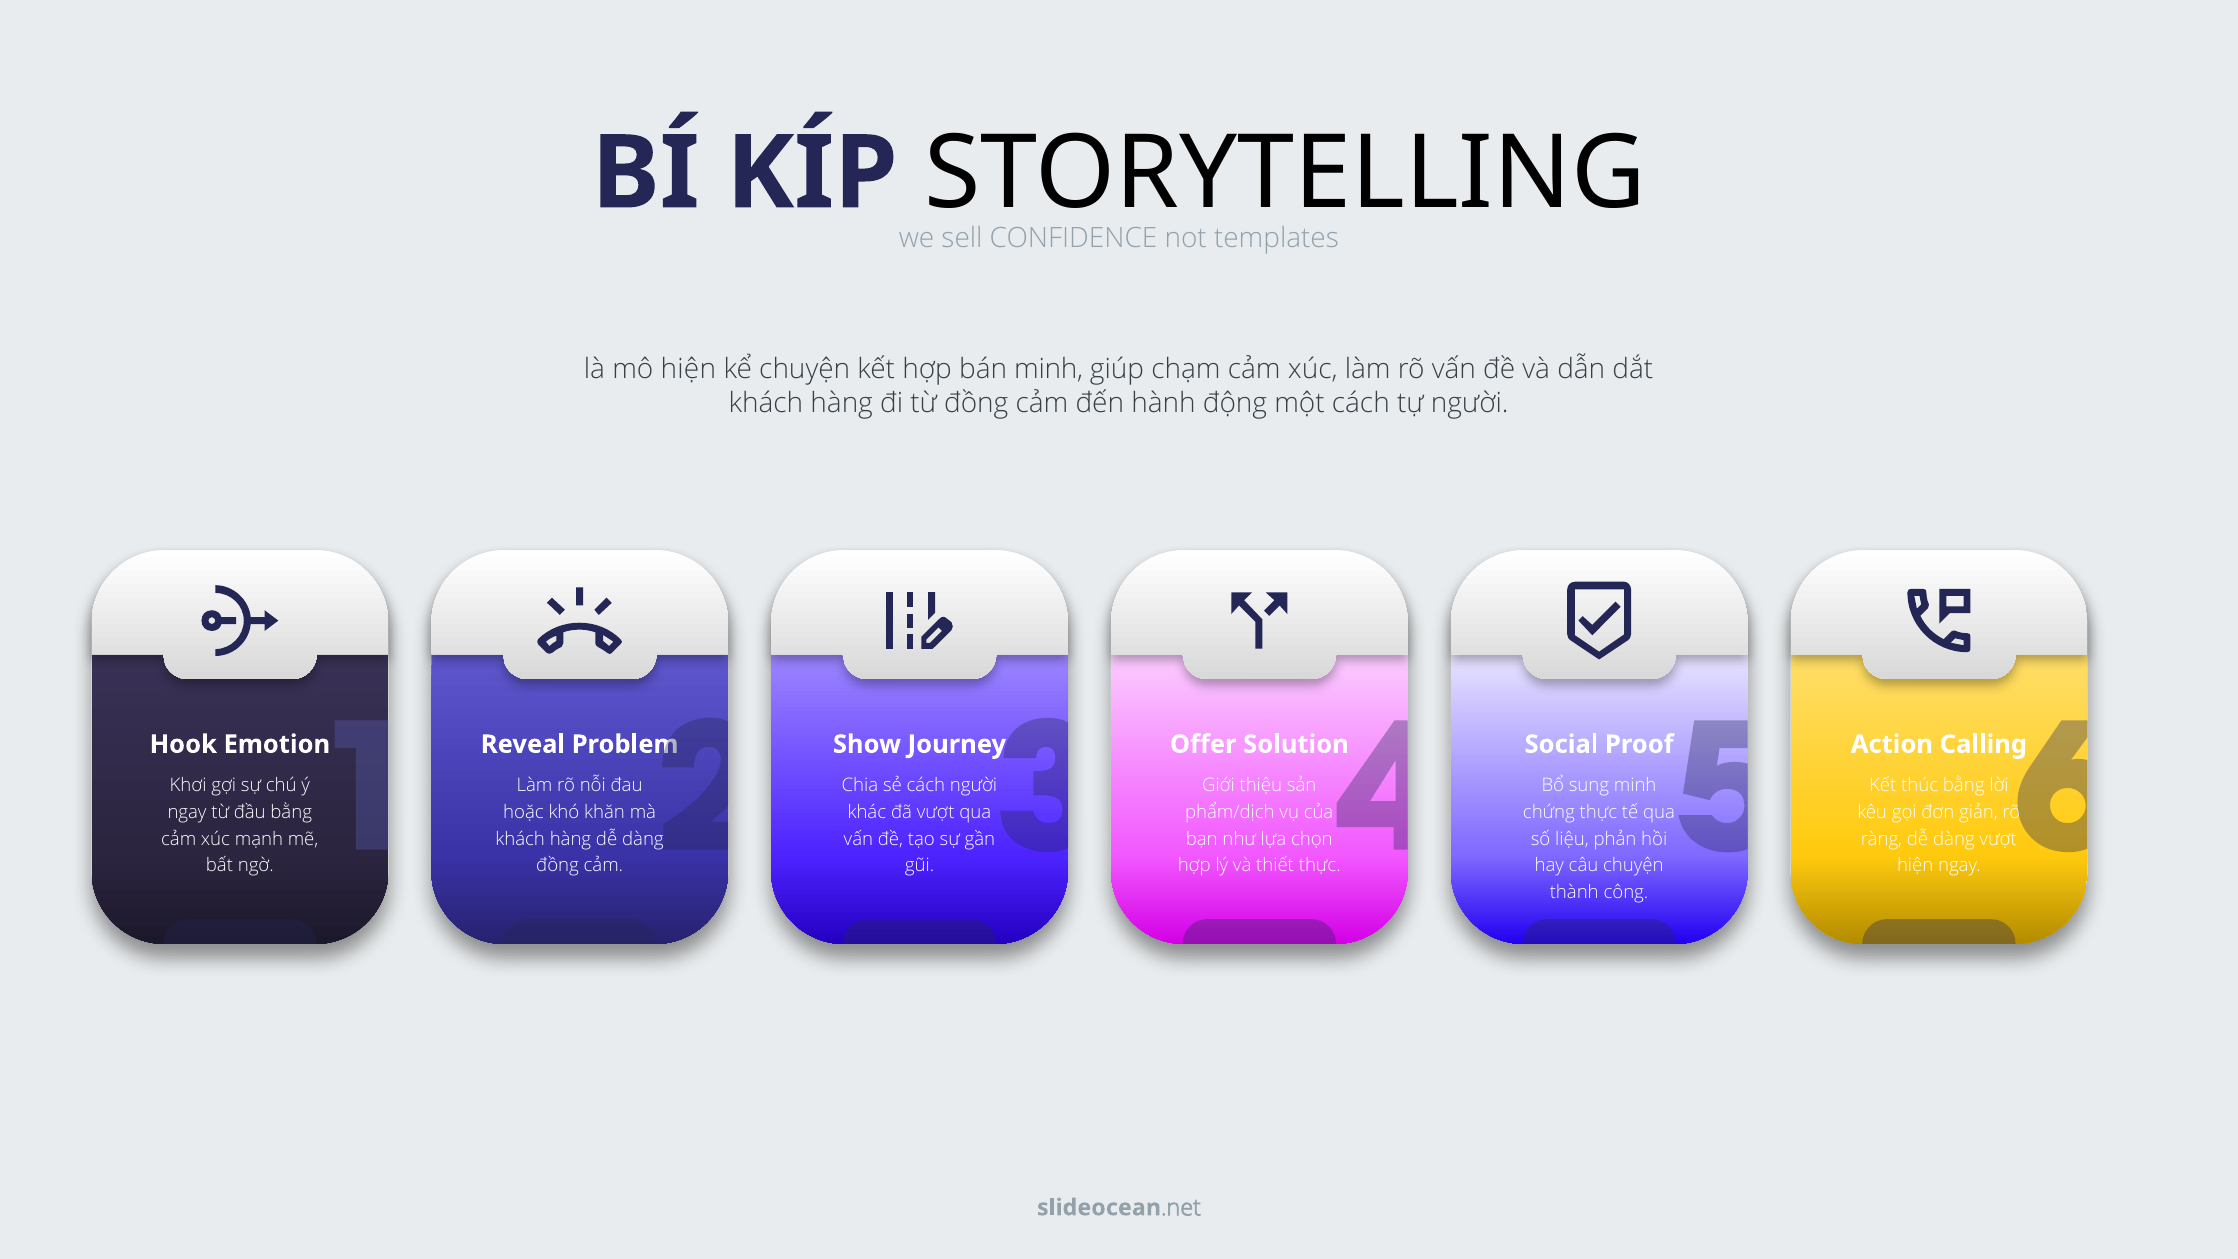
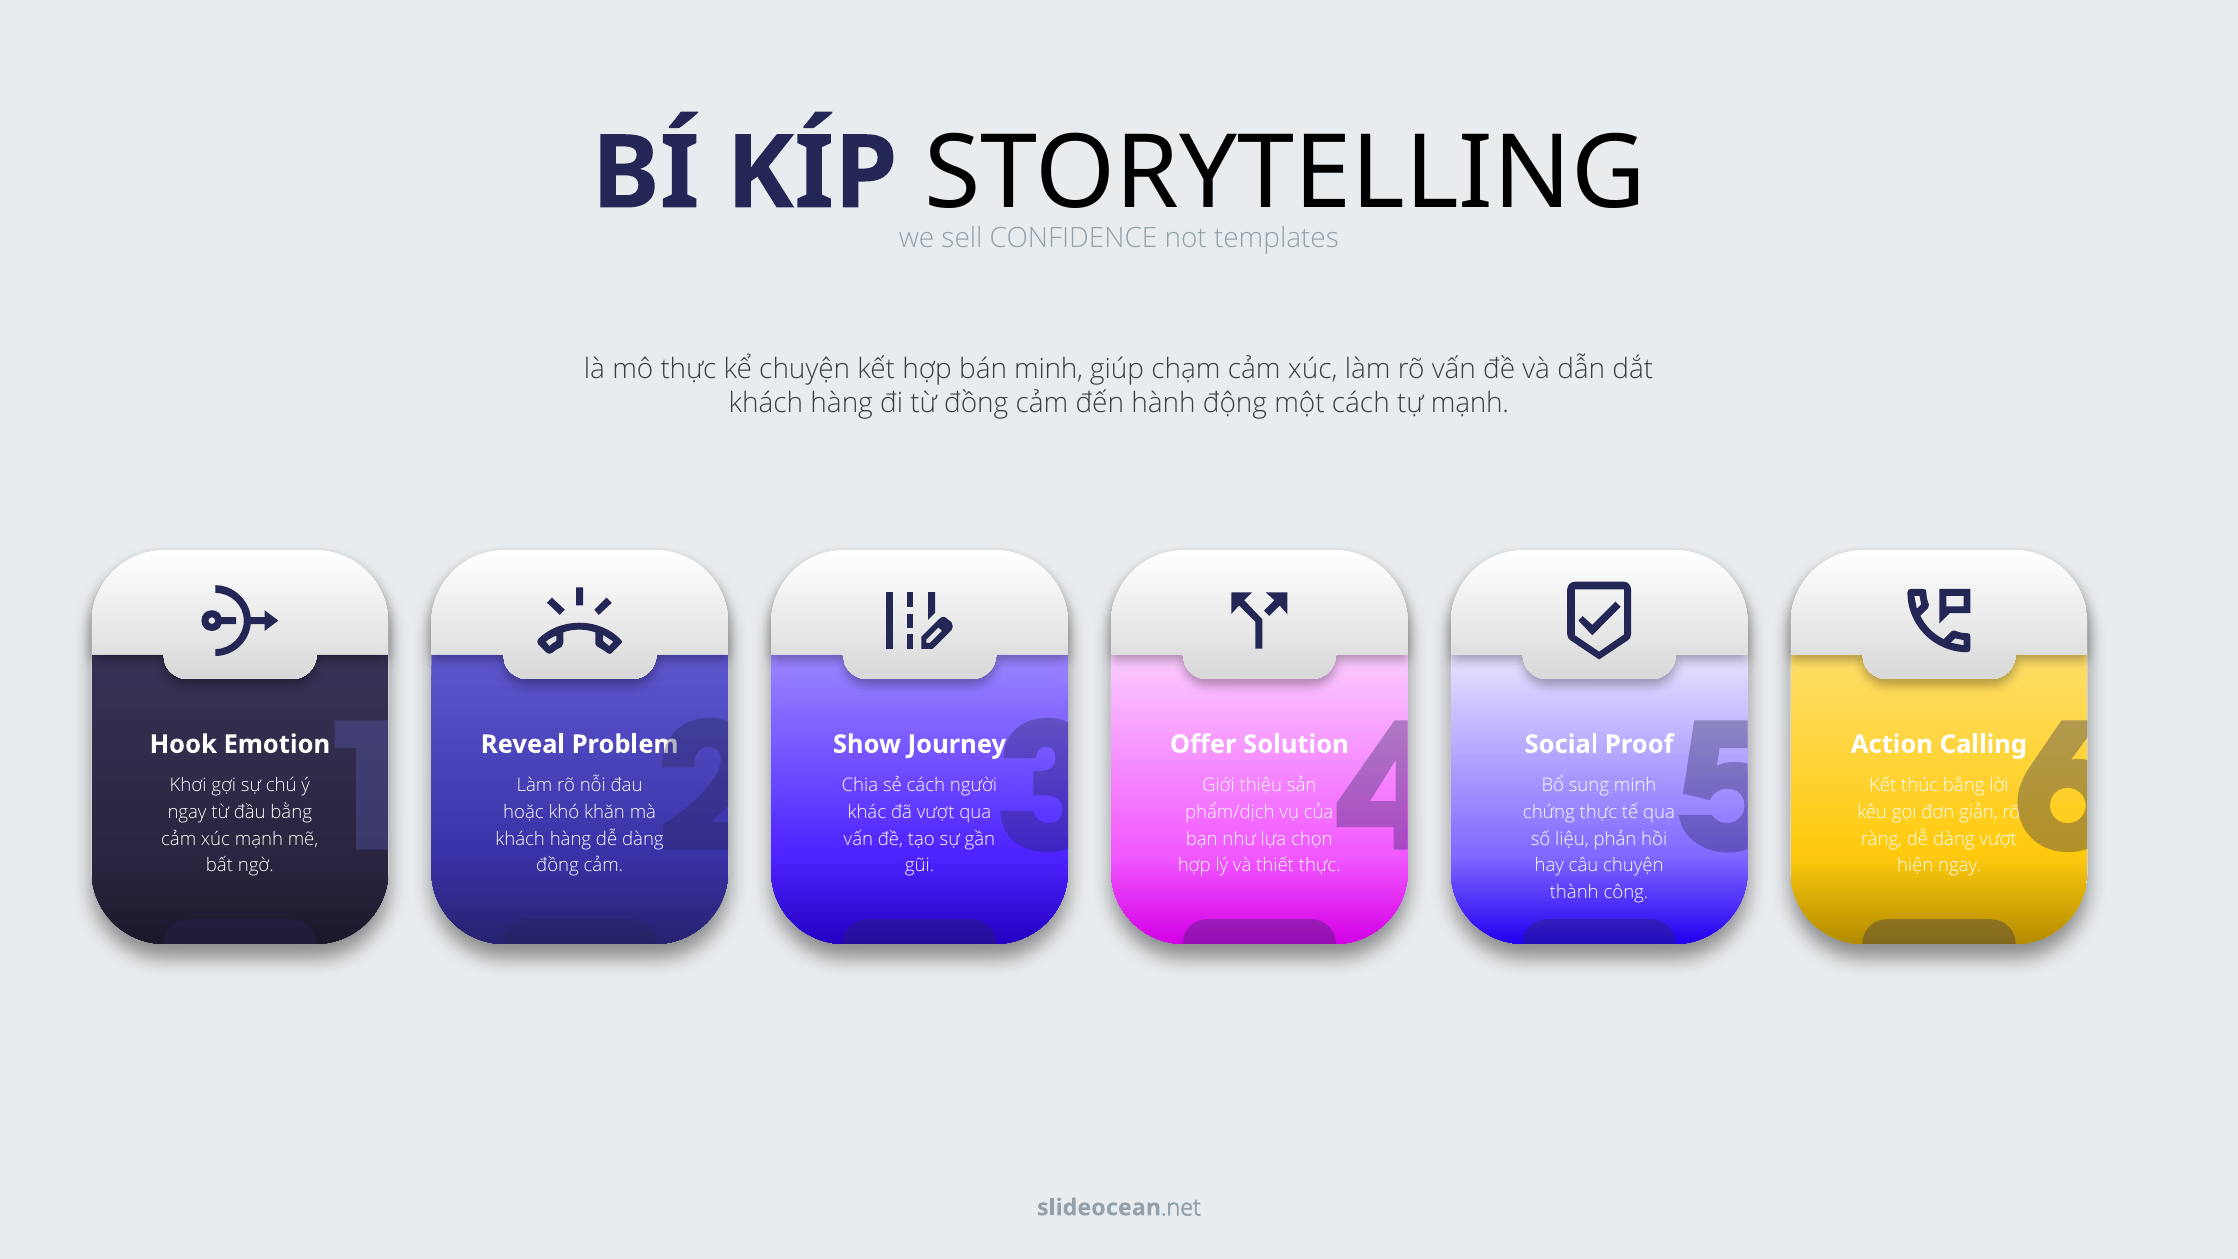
mô hiện: hiện -> thực (688, 370)
tự người: người -> mạnh (1470, 403)
